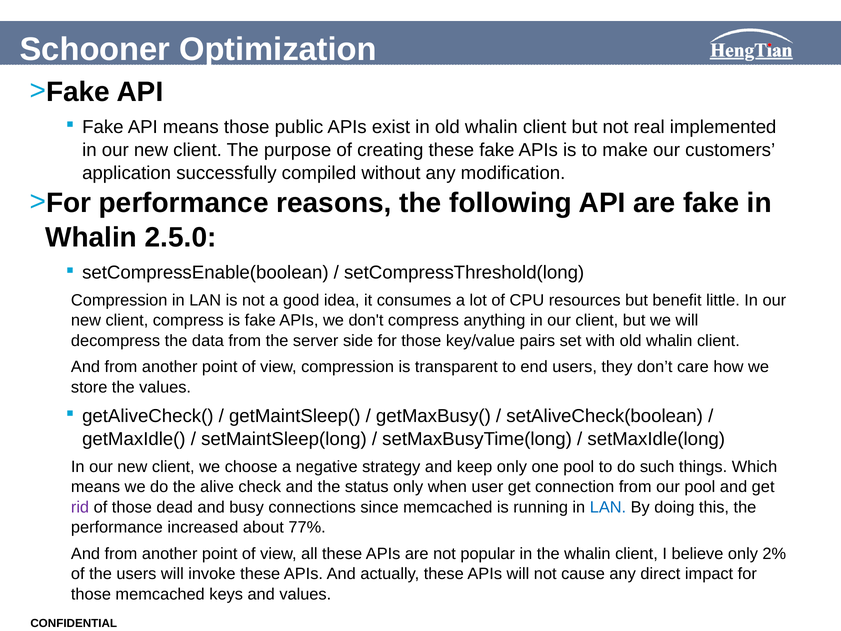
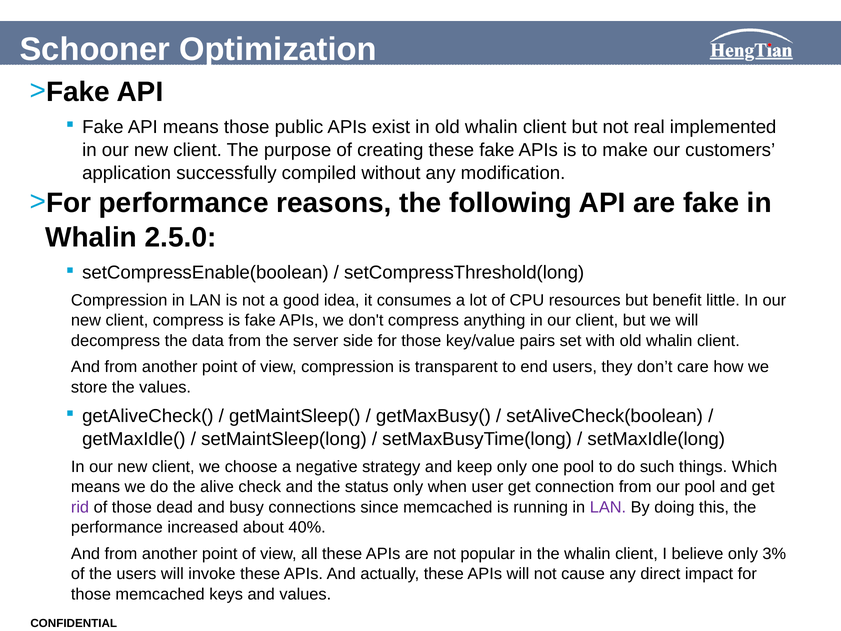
LAN colour: blue -> purple (608, 507)
77%: 77% -> 40% (307, 527)
2%: 2% -> 3% (774, 554)
